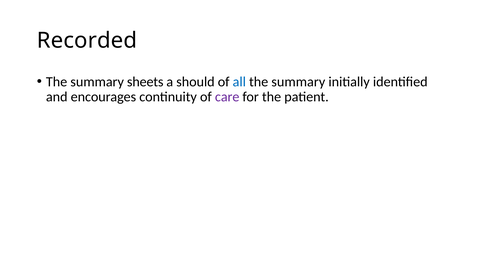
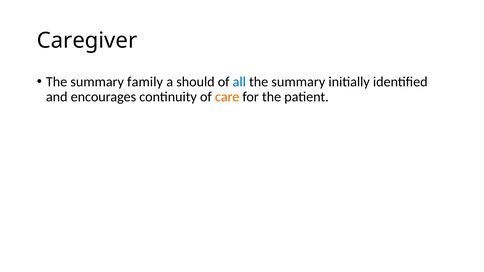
Recorded: Recorded -> Caregiver (87, 41)
sheets: sheets -> family (145, 82)
care colour: purple -> orange (227, 97)
